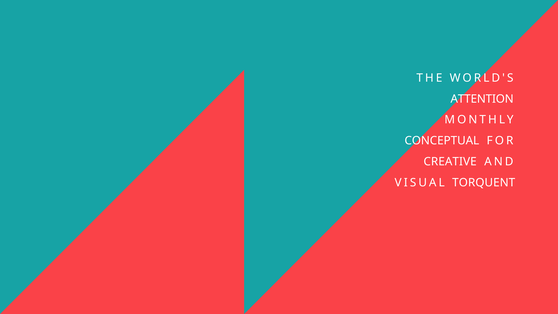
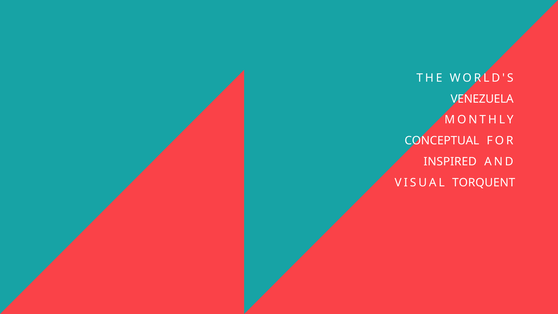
ATTENTION: ATTENTION -> VENEZUELA (482, 99)
CREATIVE: CREATIVE -> INSPIRED (450, 162)
